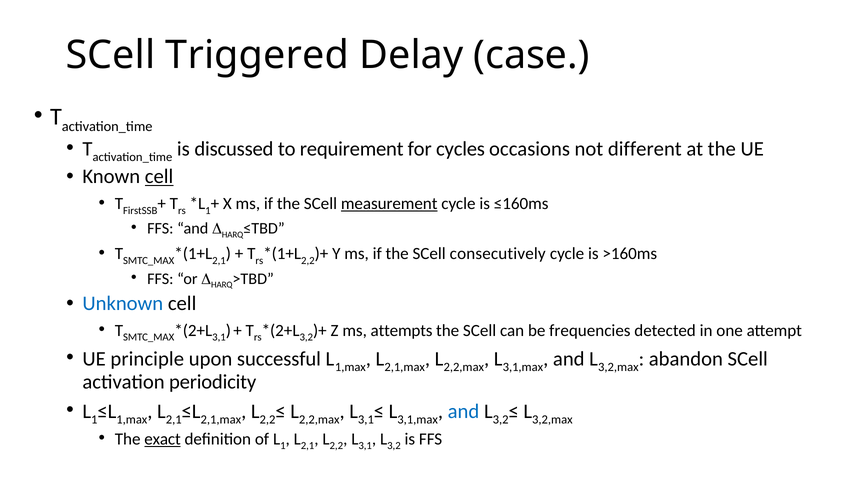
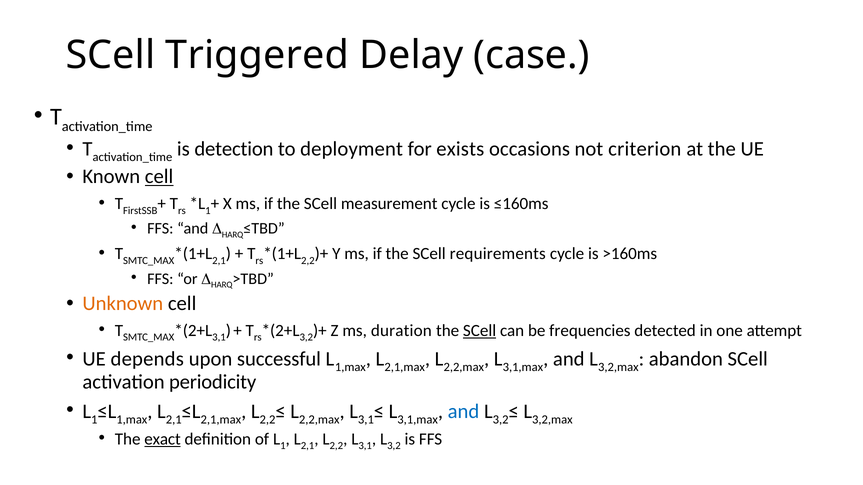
discussed: discussed -> detection (234, 149)
requirement: requirement -> deployment (352, 149)
cycles: cycles -> exists (460, 149)
different: different -> criterion (645, 149)
measurement underline: present -> none (389, 204)
consecutively: consecutively -> requirements (498, 254)
Unknown colour: blue -> orange (123, 304)
attempts: attempts -> duration (401, 331)
SCell underline: none -> present (480, 331)
principle: principle -> depends (147, 359)
